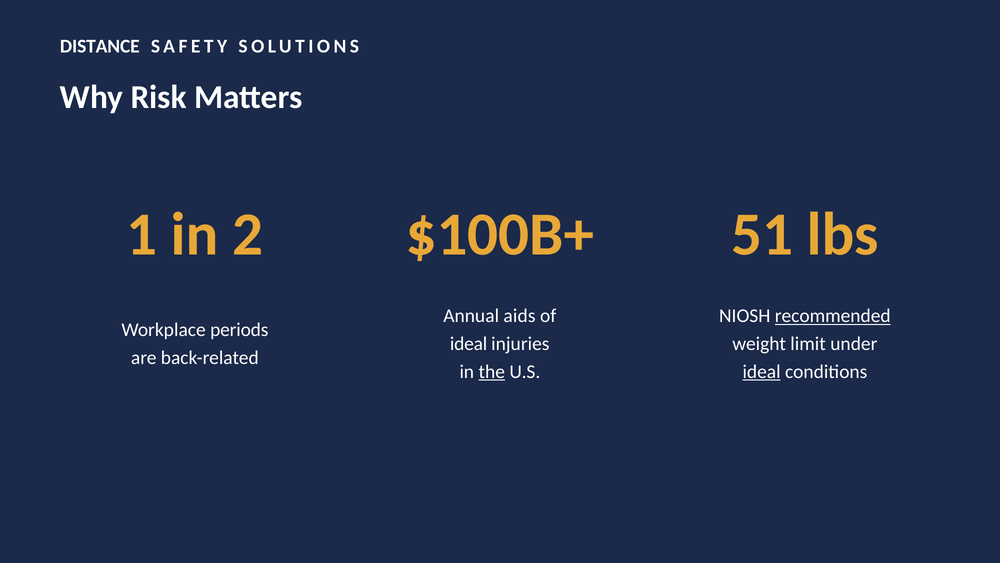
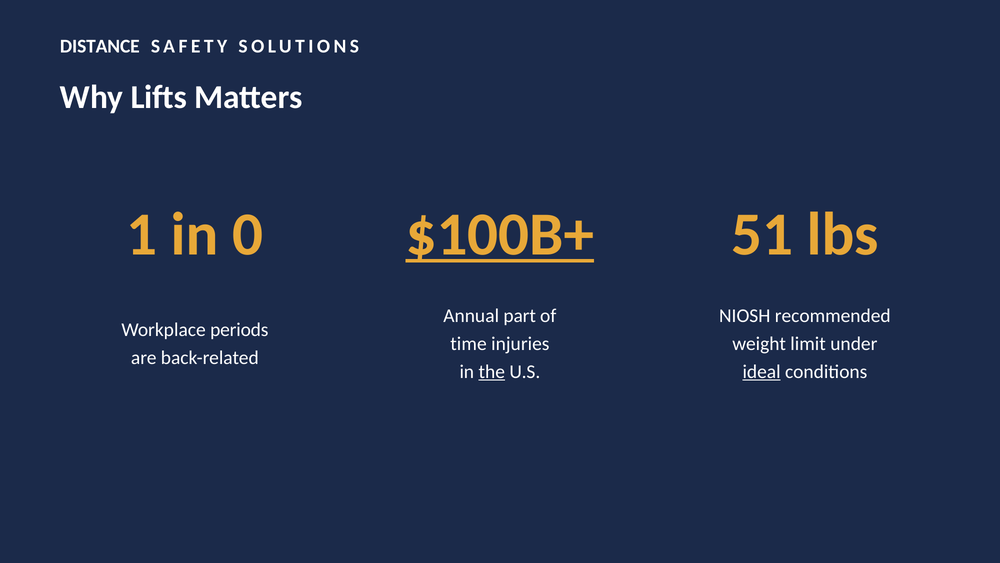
Risk: Risk -> Lifts (159, 97)
2: 2 -> 0 (248, 234)
$100B+ underline: none -> present (500, 234)
aids: aids -> part (520, 316)
recommended underline: present -> none (833, 316)
ideal: ideal -> time (468, 344)
